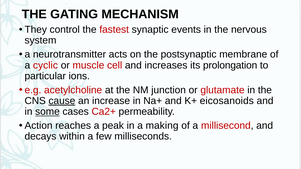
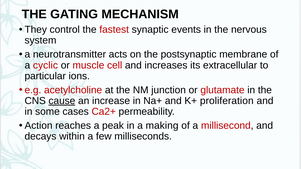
prolongation: prolongation -> extracellular (230, 65)
eicosanoids: eicosanoids -> proliferation (227, 101)
some underline: present -> none (47, 112)
